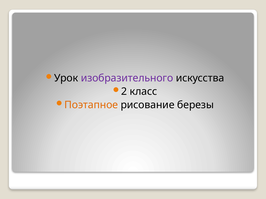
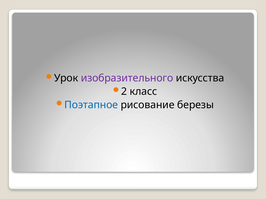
Поэтапное colour: orange -> blue (91, 105)
